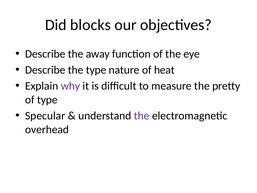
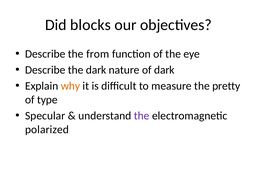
away: away -> from (98, 54)
the type: type -> dark (96, 70)
of heat: heat -> dark (164, 70)
why colour: purple -> orange (70, 86)
overhead: overhead -> polarized (47, 129)
